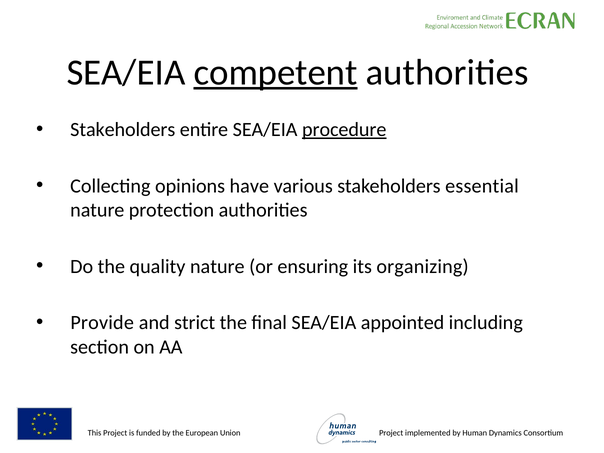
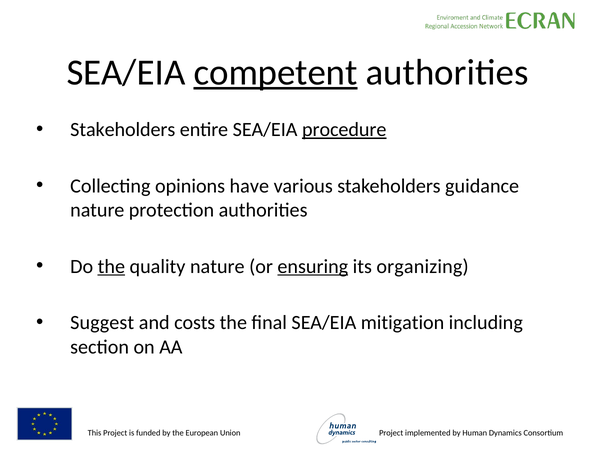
essential: essential -> guidance (482, 186)
the underline: none -> present (111, 266)
ensuring underline: none -> present (313, 266)
Provide: Provide -> Suggest (102, 323)
strict: strict -> costs (195, 323)
appointed: appointed -> mitigation (403, 323)
